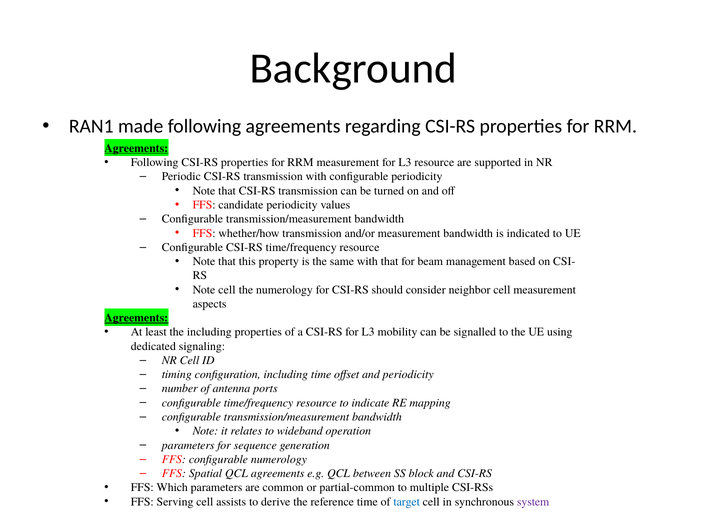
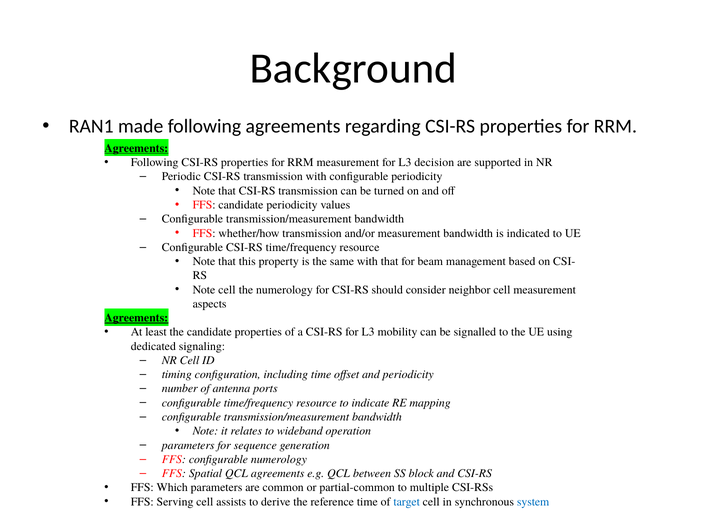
L3 resource: resource -> decision (434, 163)
the including: including -> candidate (209, 332)
system colour: purple -> blue (533, 502)
